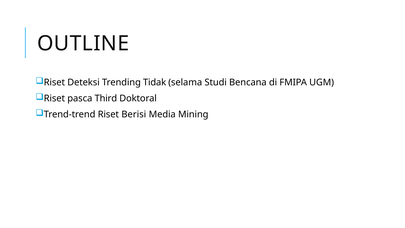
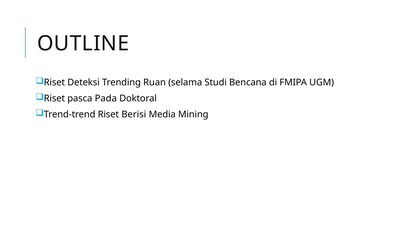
Tidak: Tidak -> Ruan (155, 82)
Third: Third -> Pada (106, 98)
